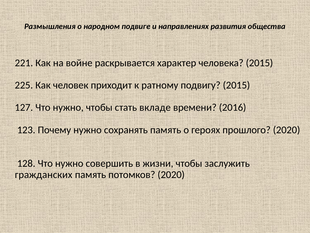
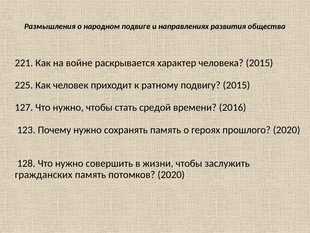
вкладе: вкладе -> средой (155, 107)
